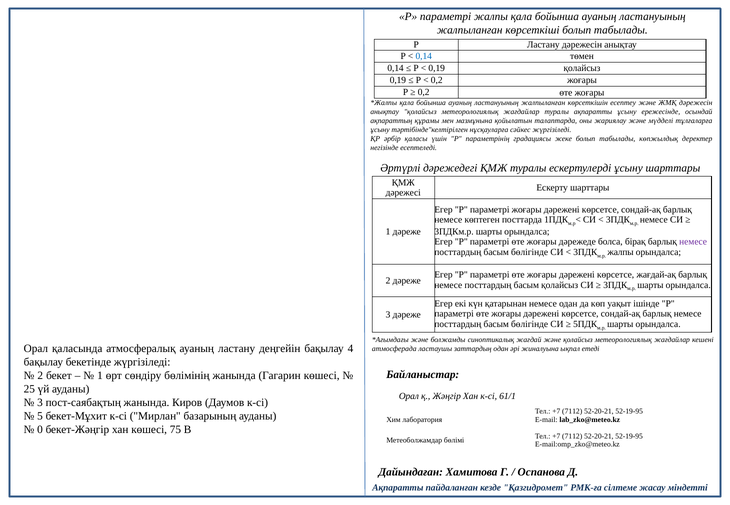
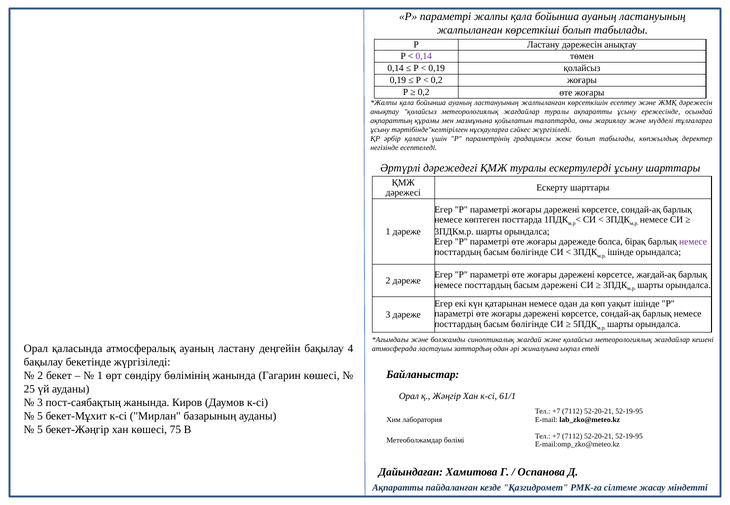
0,14 colour: blue -> purple (424, 56)
жалпы: жалпы -> ішінде (621, 252)
басым қолайсыз: қолайсыз -> дәрежені (560, 285)
0: 0 -> 5 (40, 430)
